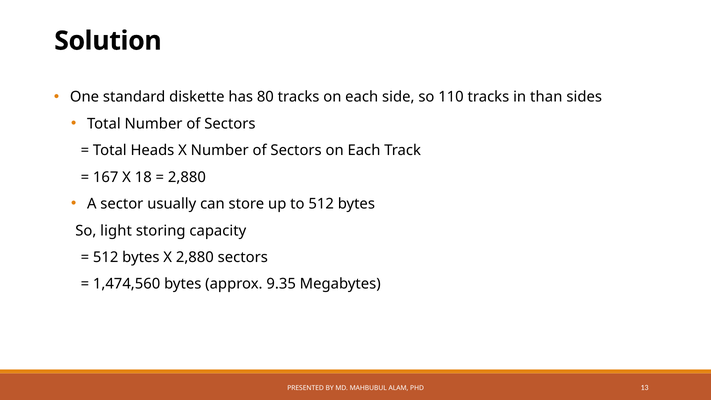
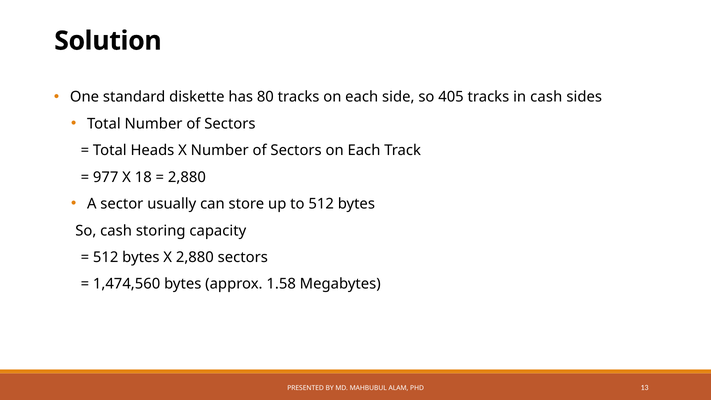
110: 110 -> 405 (451, 97)
in than: than -> cash (546, 97)
167: 167 -> 977 (106, 177)
So light: light -> cash (116, 231)
9.35: 9.35 -> 1.58 (281, 284)
